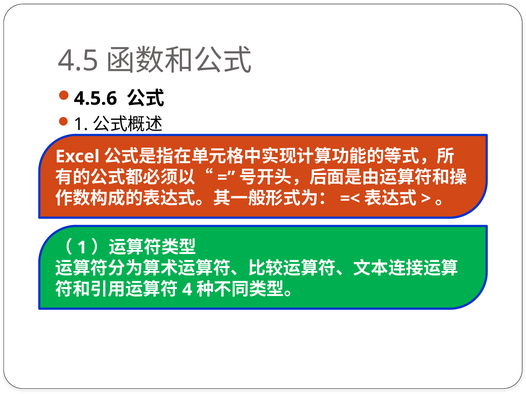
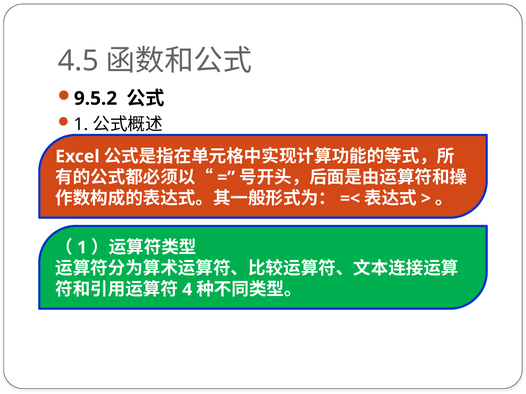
4.5.6: 4.5.6 -> 9.5.2 (96, 99)
